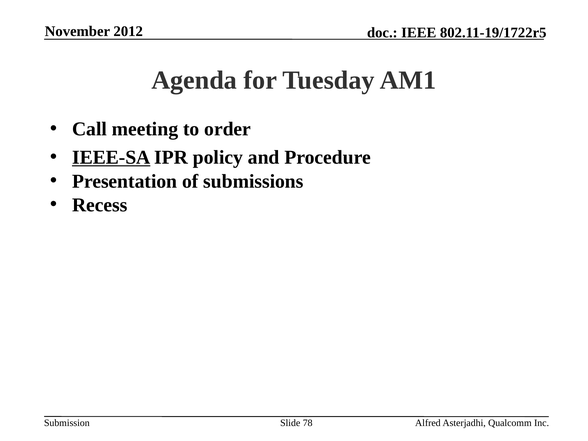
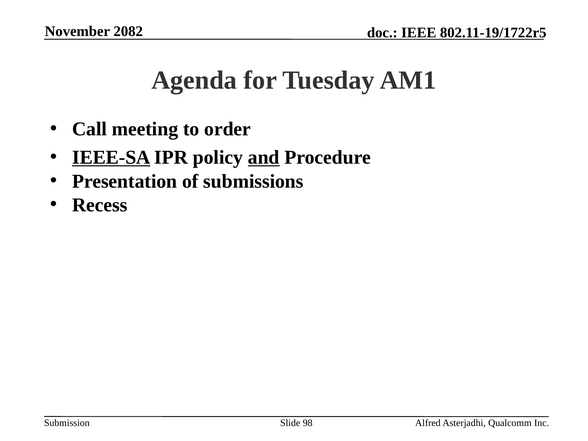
2012: 2012 -> 2082 (128, 31)
and underline: none -> present (264, 157)
78: 78 -> 98 (308, 423)
